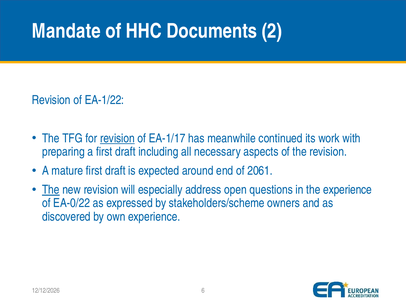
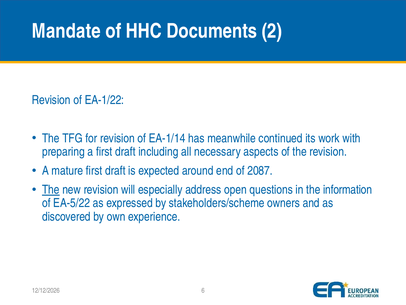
revision underline: present -> none (117, 138)
EA-1/17: EA-1/17 -> EA-1/14 (167, 138)
2061: 2061 -> 2087 (260, 170)
the experience: experience -> information (348, 189)
EA-0/22: EA-0/22 -> EA-5/22 (72, 203)
